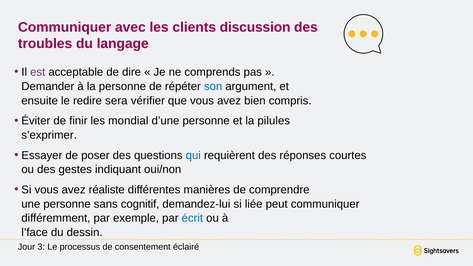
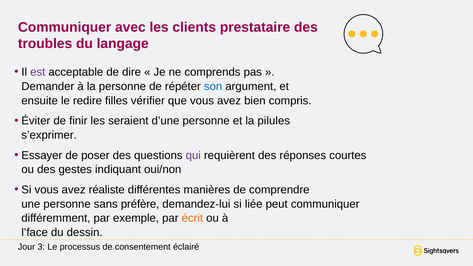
discussion: discussion -> prestataire (255, 27)
sera: sera -> filles (116, 101)
mondial: mondial -> seraient (128, 121)
qui colour: blue -> purple (193, 155)
cognitif: cognitif -> préfère (140, 204)
écrit colour: blue -> orange (192, 218)
